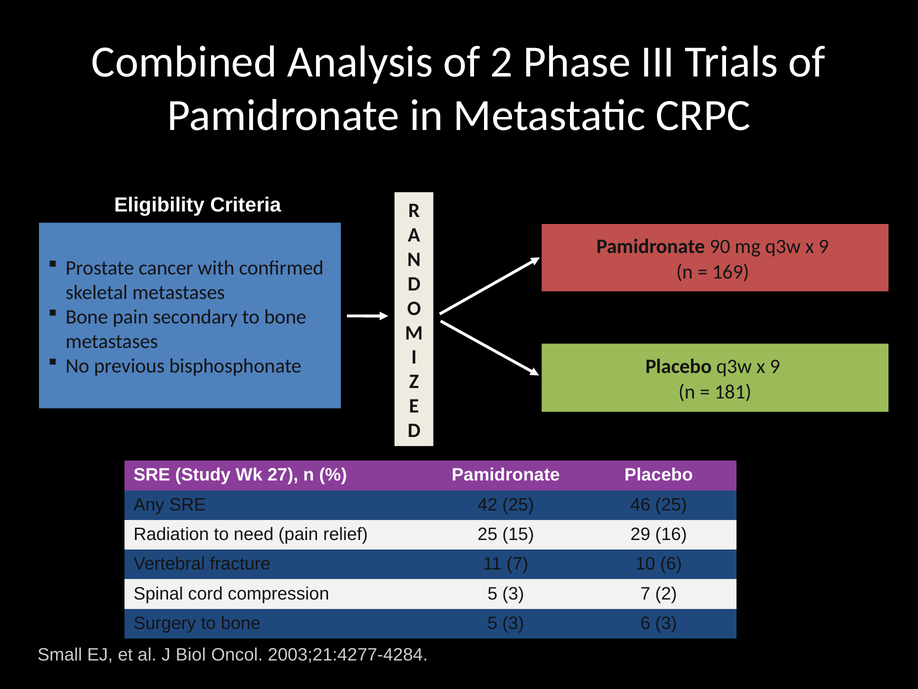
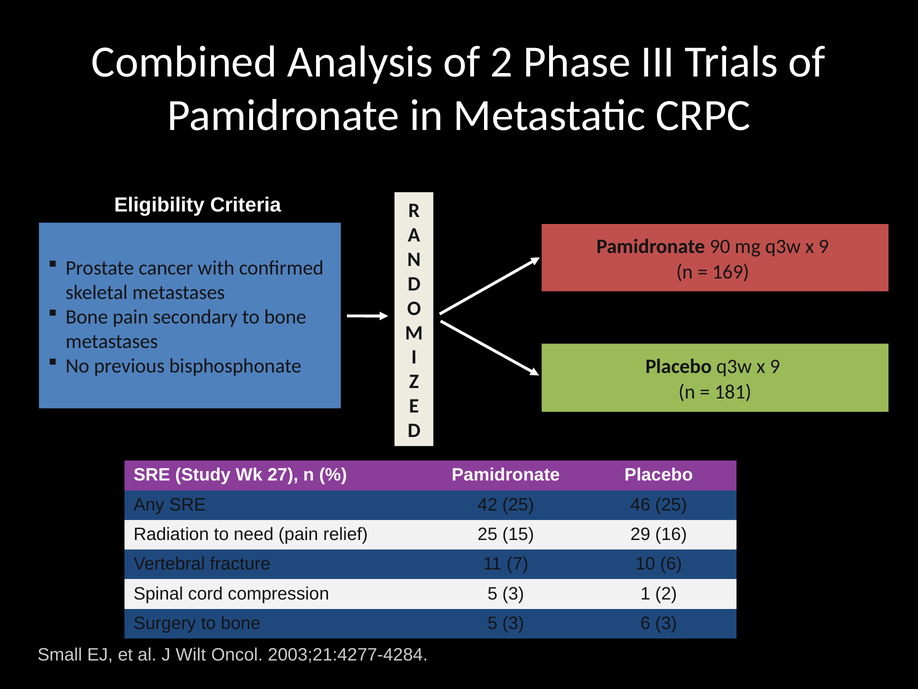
3 7: 7 -> 1 (645, 593)
Biol: Biol -> Wilt (191, 654)
